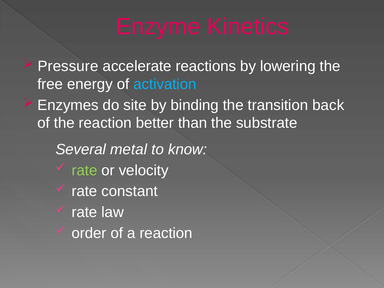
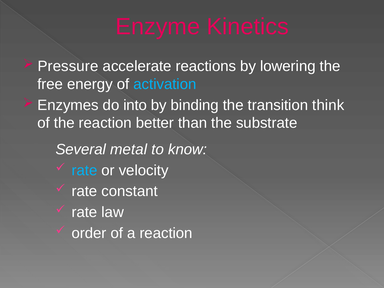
site: site -> into (135, 105)
back: back -> think (328, 105)
rate colour: light green -> light blue (84, 170)
